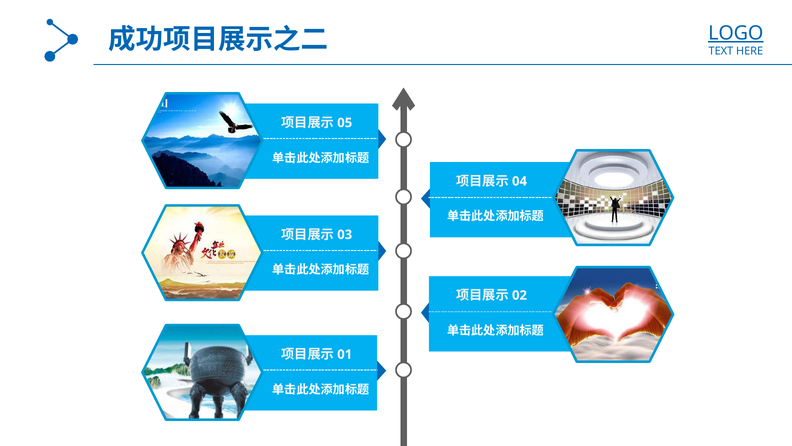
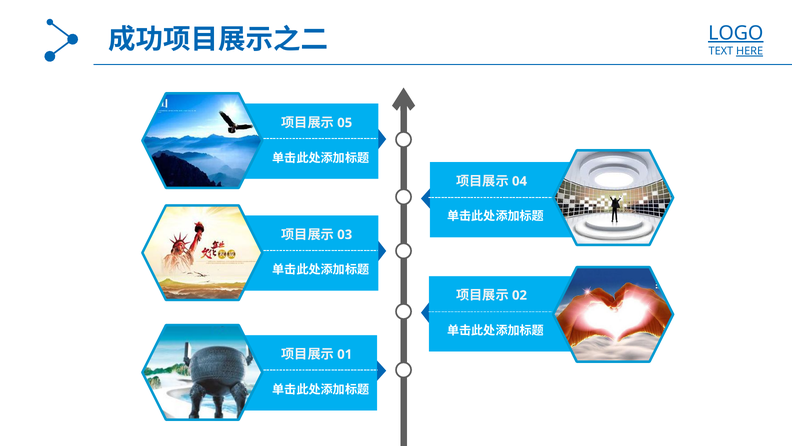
HERE underline: none -> present (750, 51)
